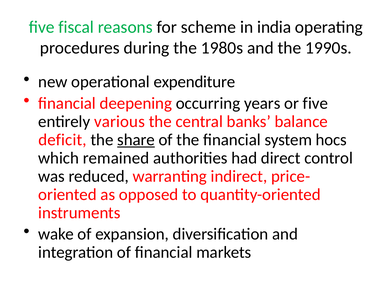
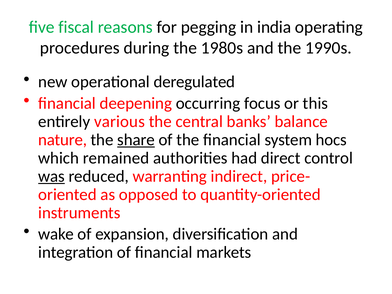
scheme: scheme -> pegging (209, 27)
expenditure: expenditure -> deregulated (194, 82)
years: years -> focus (262, 103)
or five: five -> this (315, 103)
deficit: deficit -> nature (63, 140)
was underline: none -> present (52, 176)
